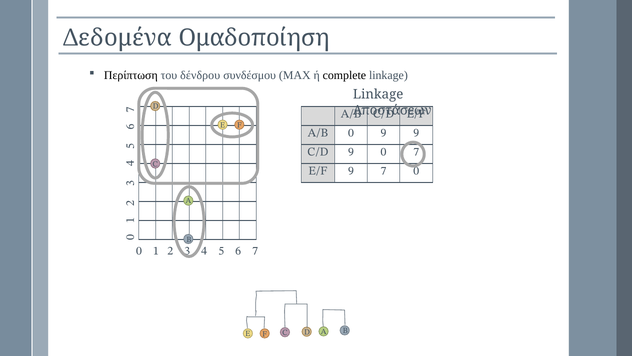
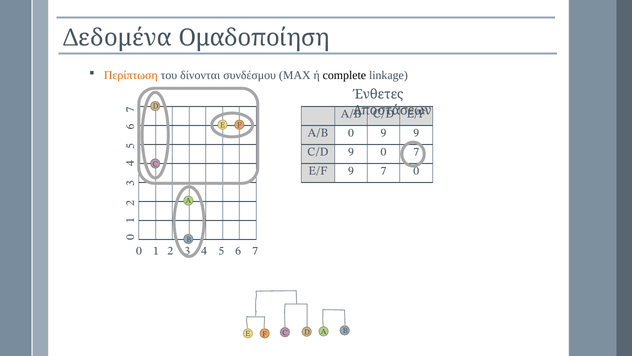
Περίπτωση colour: black -> orange (131, 75)
δένδρου: δένδρου -> δίνονται (200, 75)
Linkage: Linkage -> Ένθετες (378, 94)
